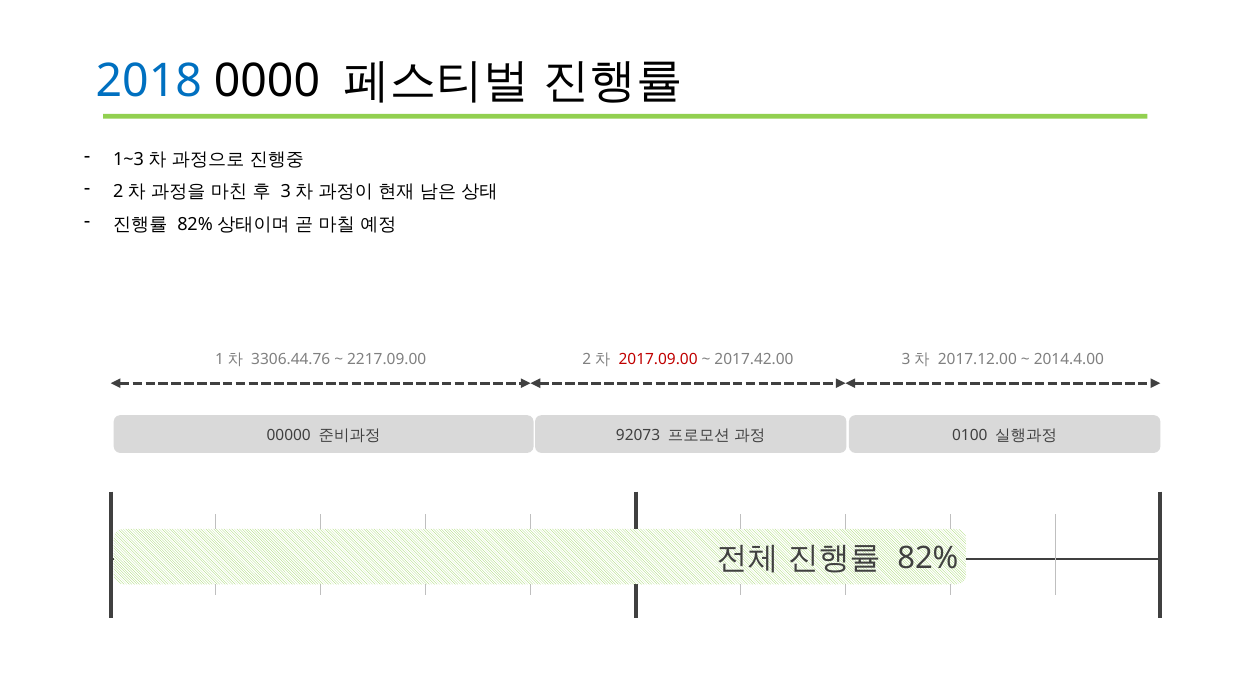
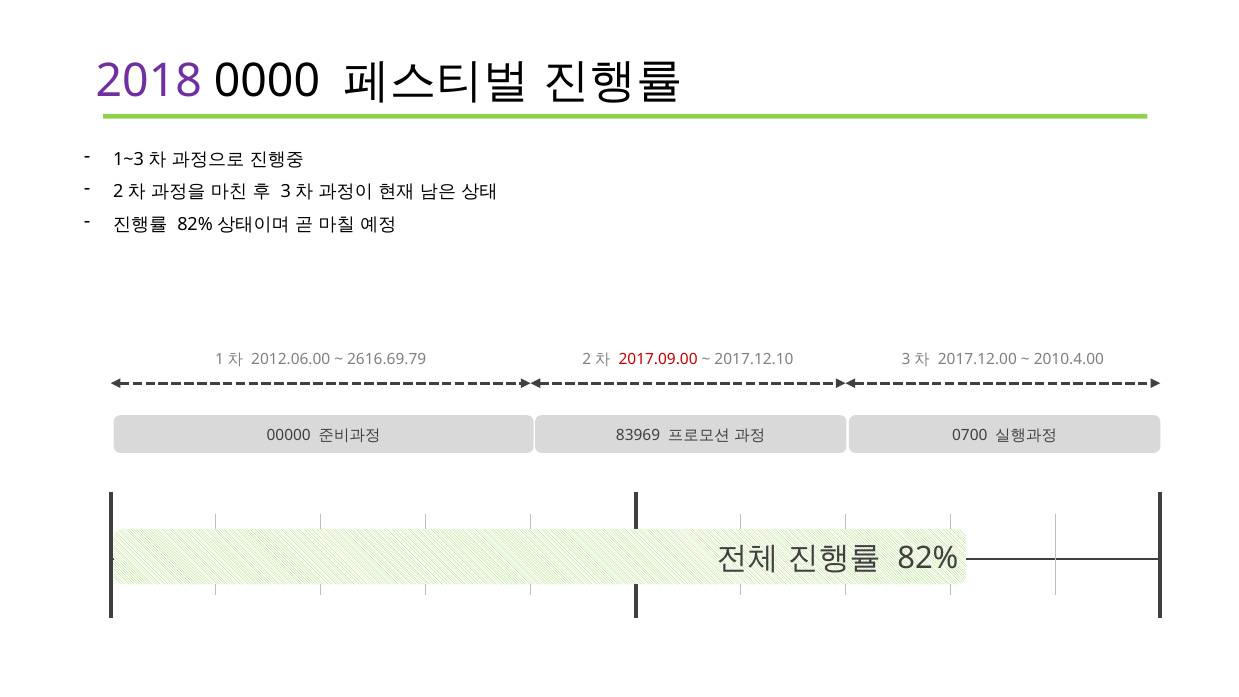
2018 colour: blue -> purple (149, 82)
3306.44.76: 3306.44.76 -> 2012.06.00 (291, 359)
2217.09.00: 2217.09.00 -> 2616.69.79 (387, 359)
2017.42.00: 2017.42.00 -> 2017.12.10 (754, 359)
2014.4.00: 2014.4.00 -> 2010.4.00 (1069, 359)
92073: 92073 -> 83969 (638, 435)
0100: 0100 -> 0700 (970, 435)
